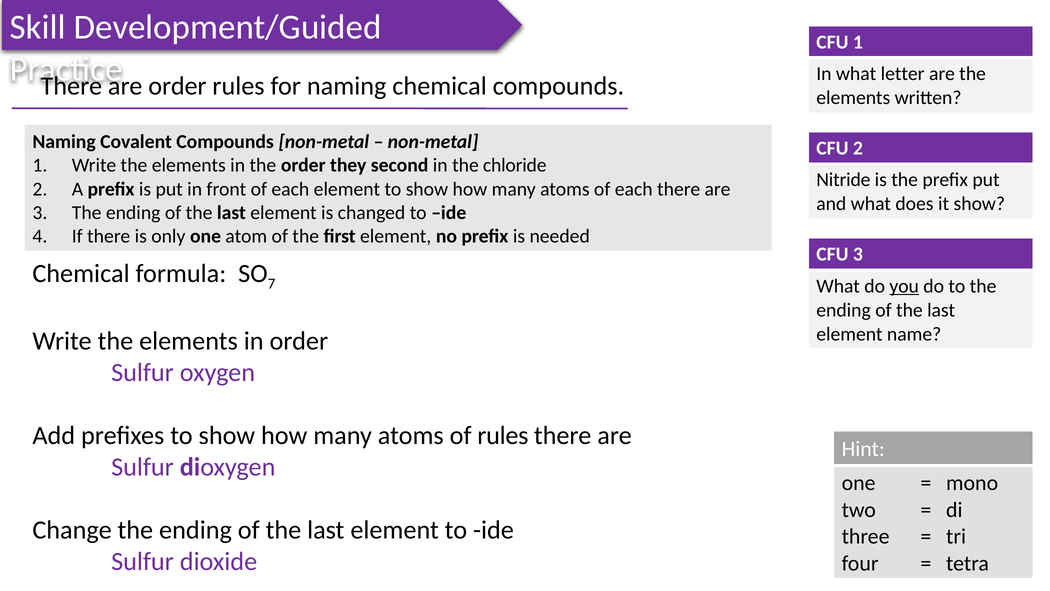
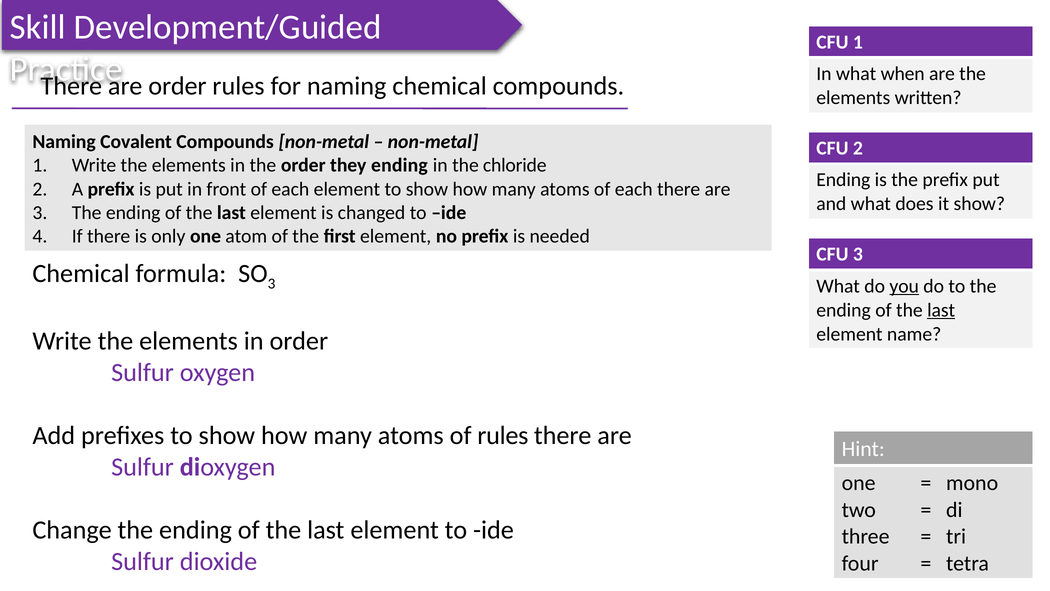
letter: letter -> when (903, 74)
they second: second -> ending (399, 165)
Nitride: Nitride -> Ending (843, 180)
7: 7 -> 3 (272, 284)
last underline: none -> present (941, 310)
